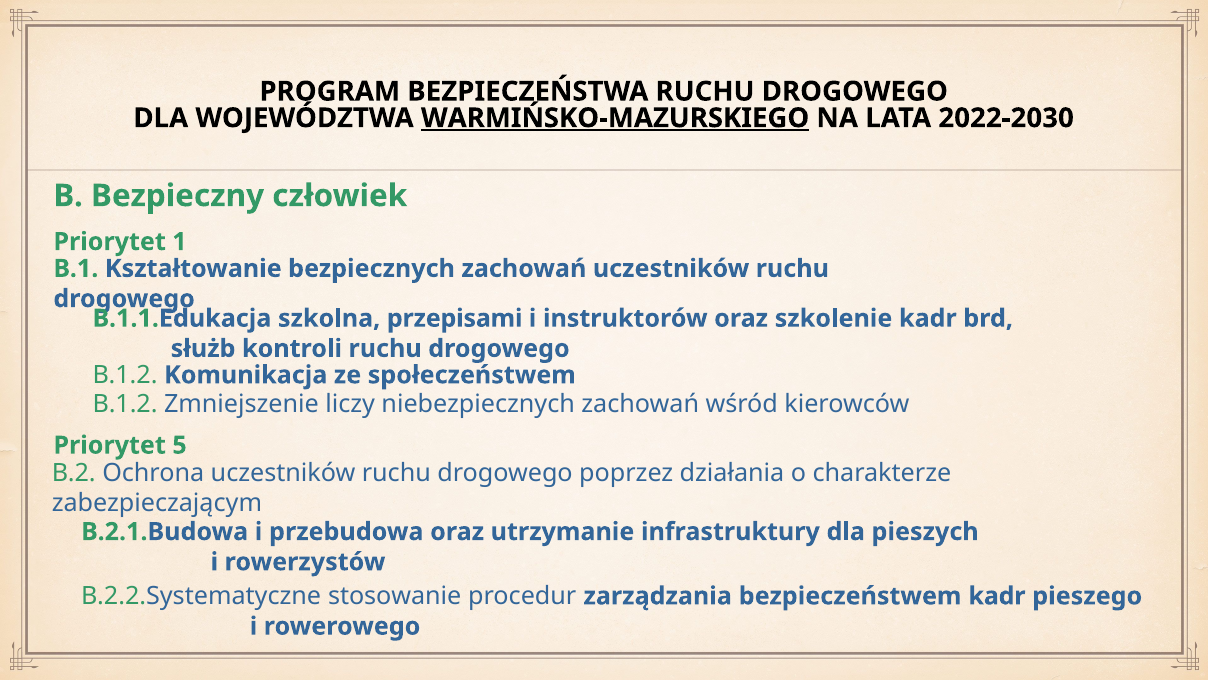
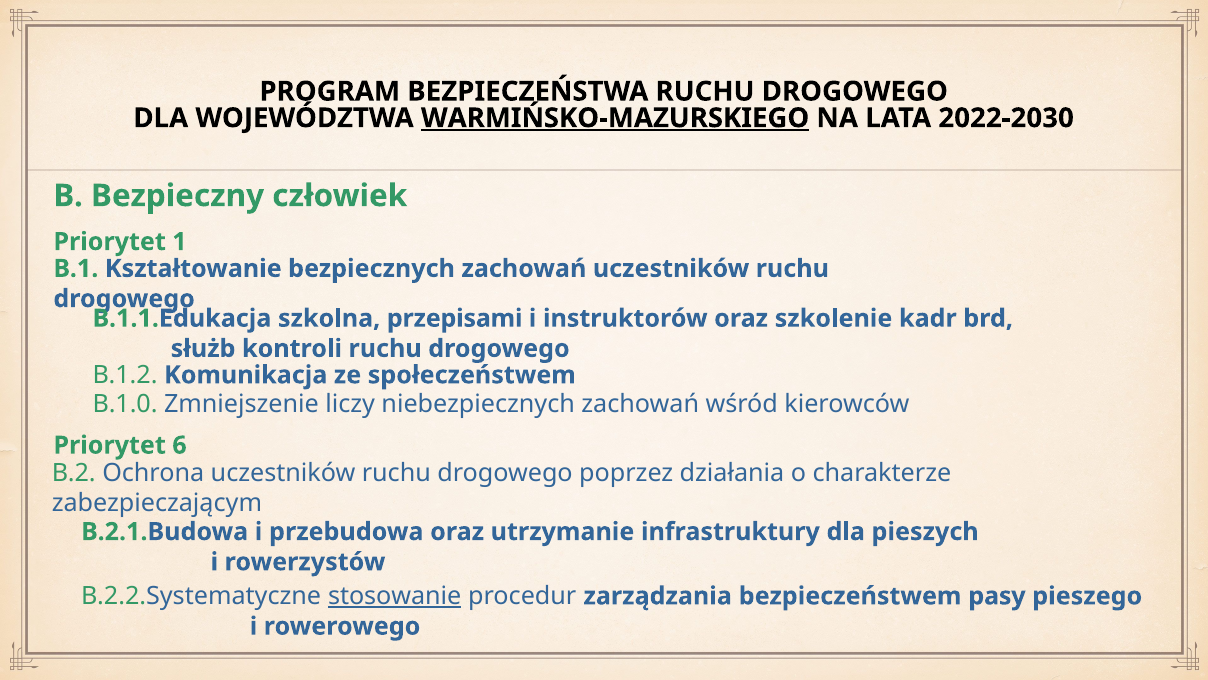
B.1.2: B.1.2 -> B.1.0 (125, 404)
5: 5 -> 6 (179, 445)
stosowanie underline: none -> present (395, 596)
bezpieczeństwem kadr: kadr -> pasy (997, 596)
